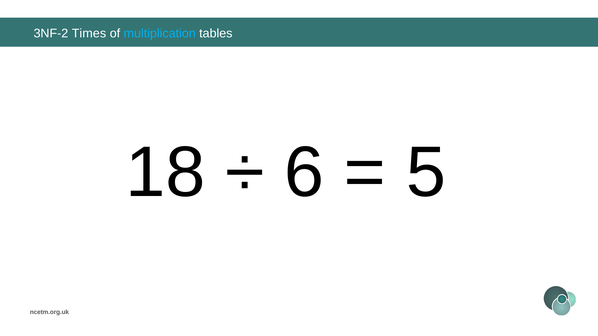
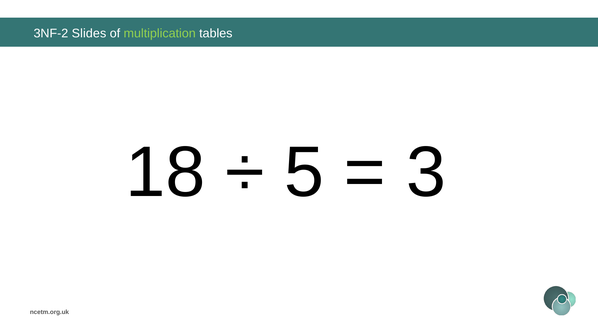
Times: Times -> Slides (89, 33)
multiplication colour: light blue -> light green (160, 33)
6: 6 -> 5 (304, 173)
5: 5 -> 3 (426, 173)
